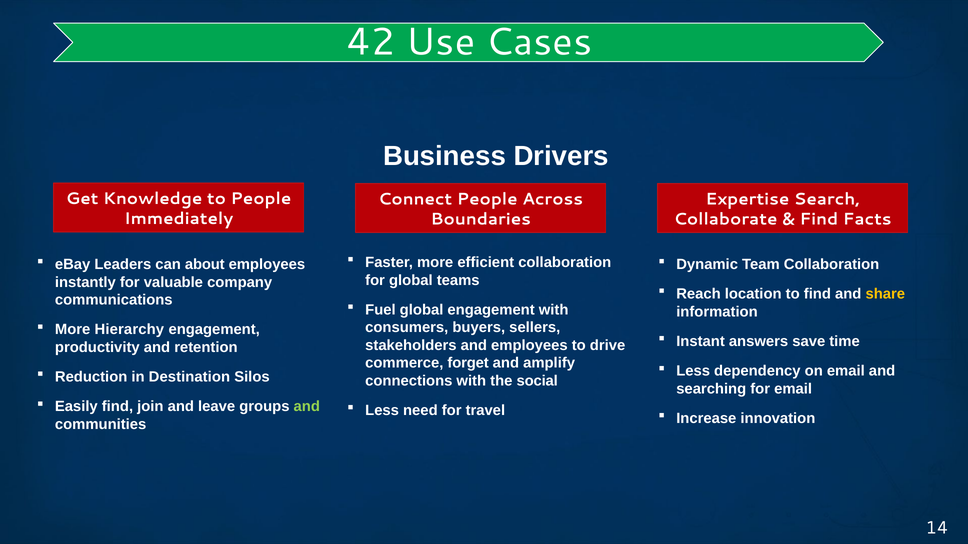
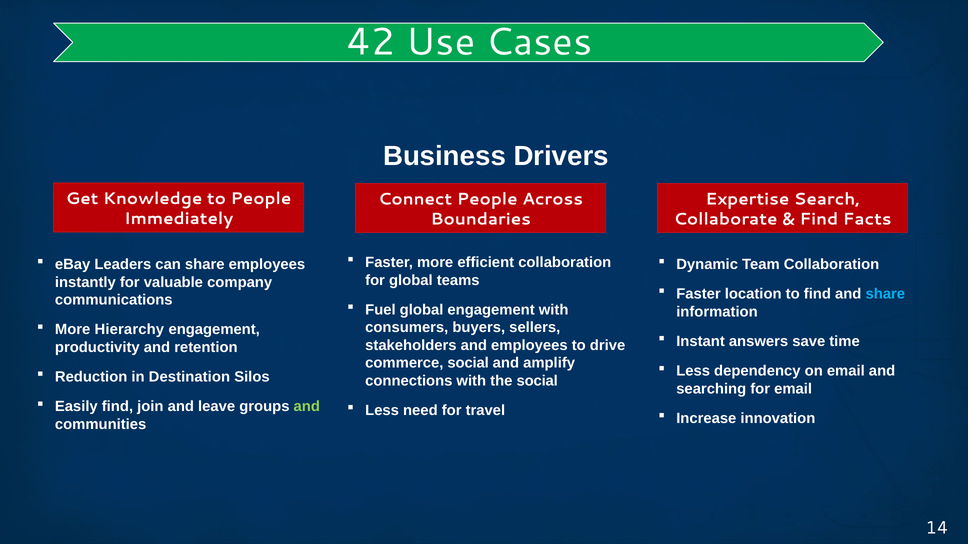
can about: about -> share (205, 265)
Reach: Reach -> Faster (699, 294)
share colour: yellow -> light blue (885, 294)
commerce forget: forget -> social (468, 363)
